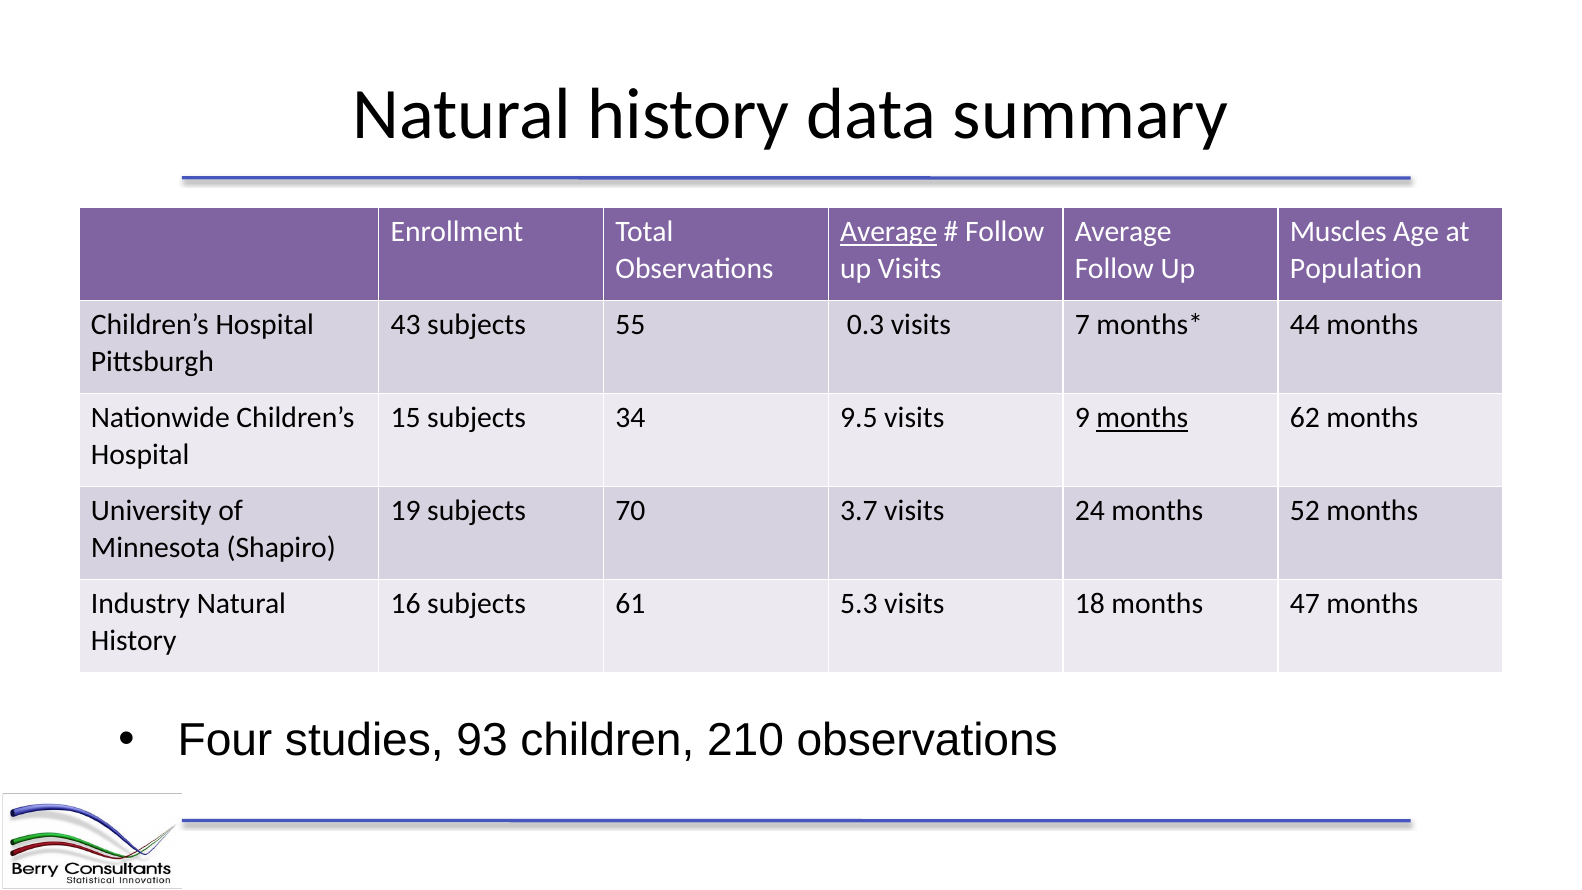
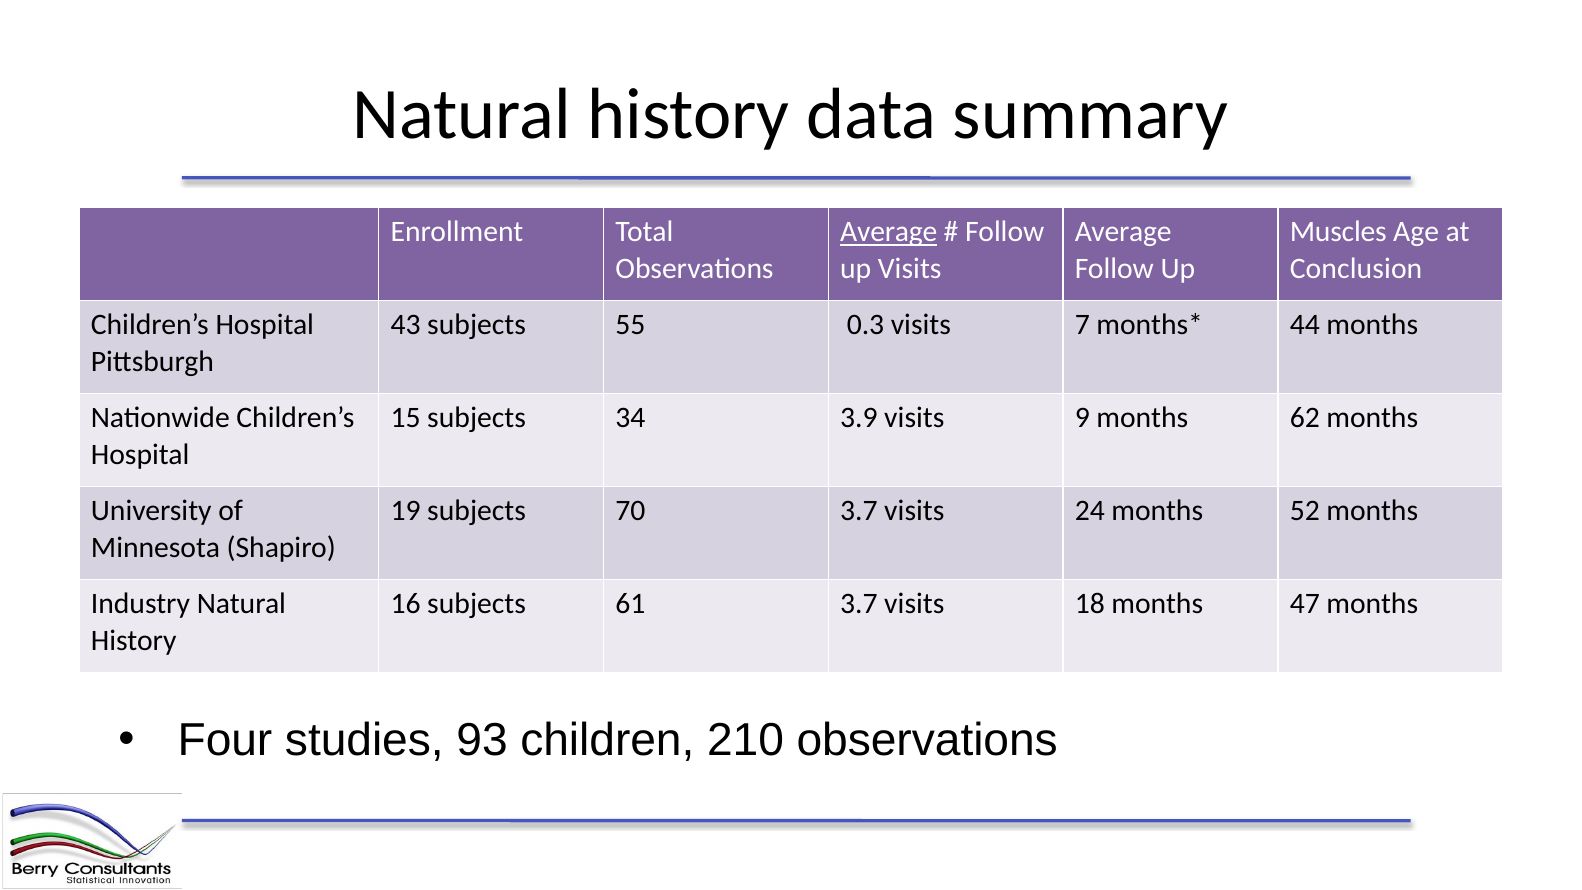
Population: Population -> Conclusion (1356, 268)
9.5: 9.5 -> 3.9 (859, 418)
months underline: present -> none (1142, 418)
61 5.3: 5.3 -> 3.7 (859, 604)
